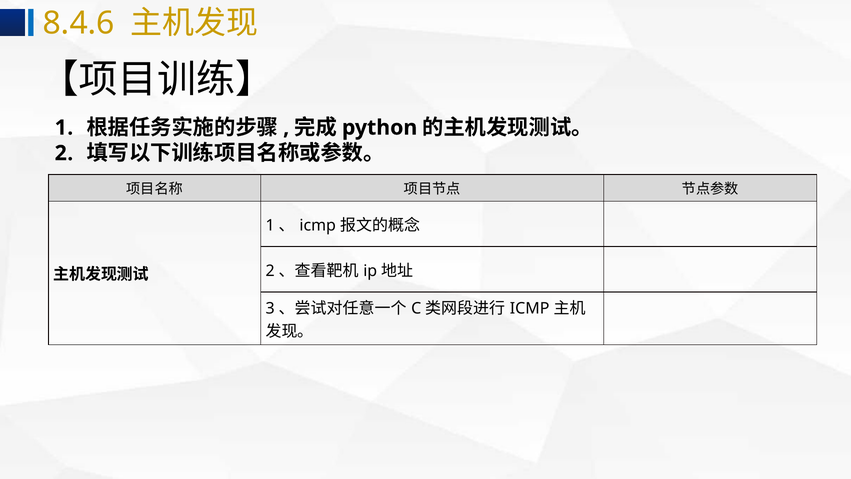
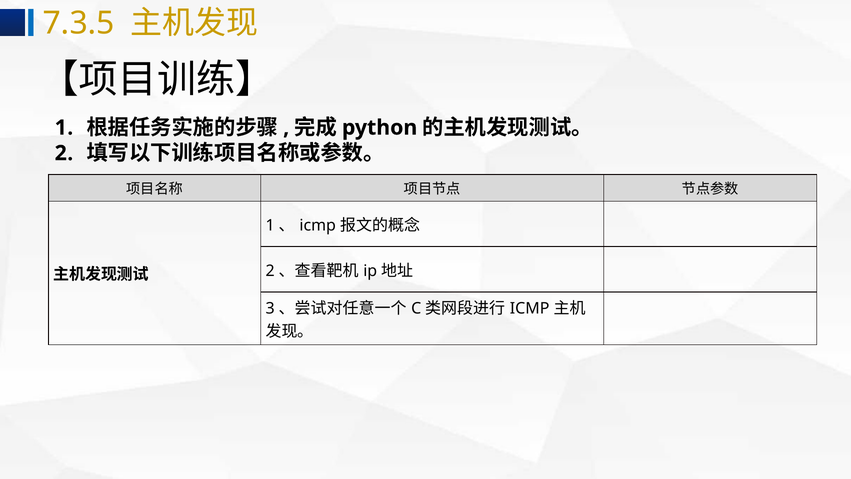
8.4.6: 8.4.6 -> 7.3.5 (79, 23)
